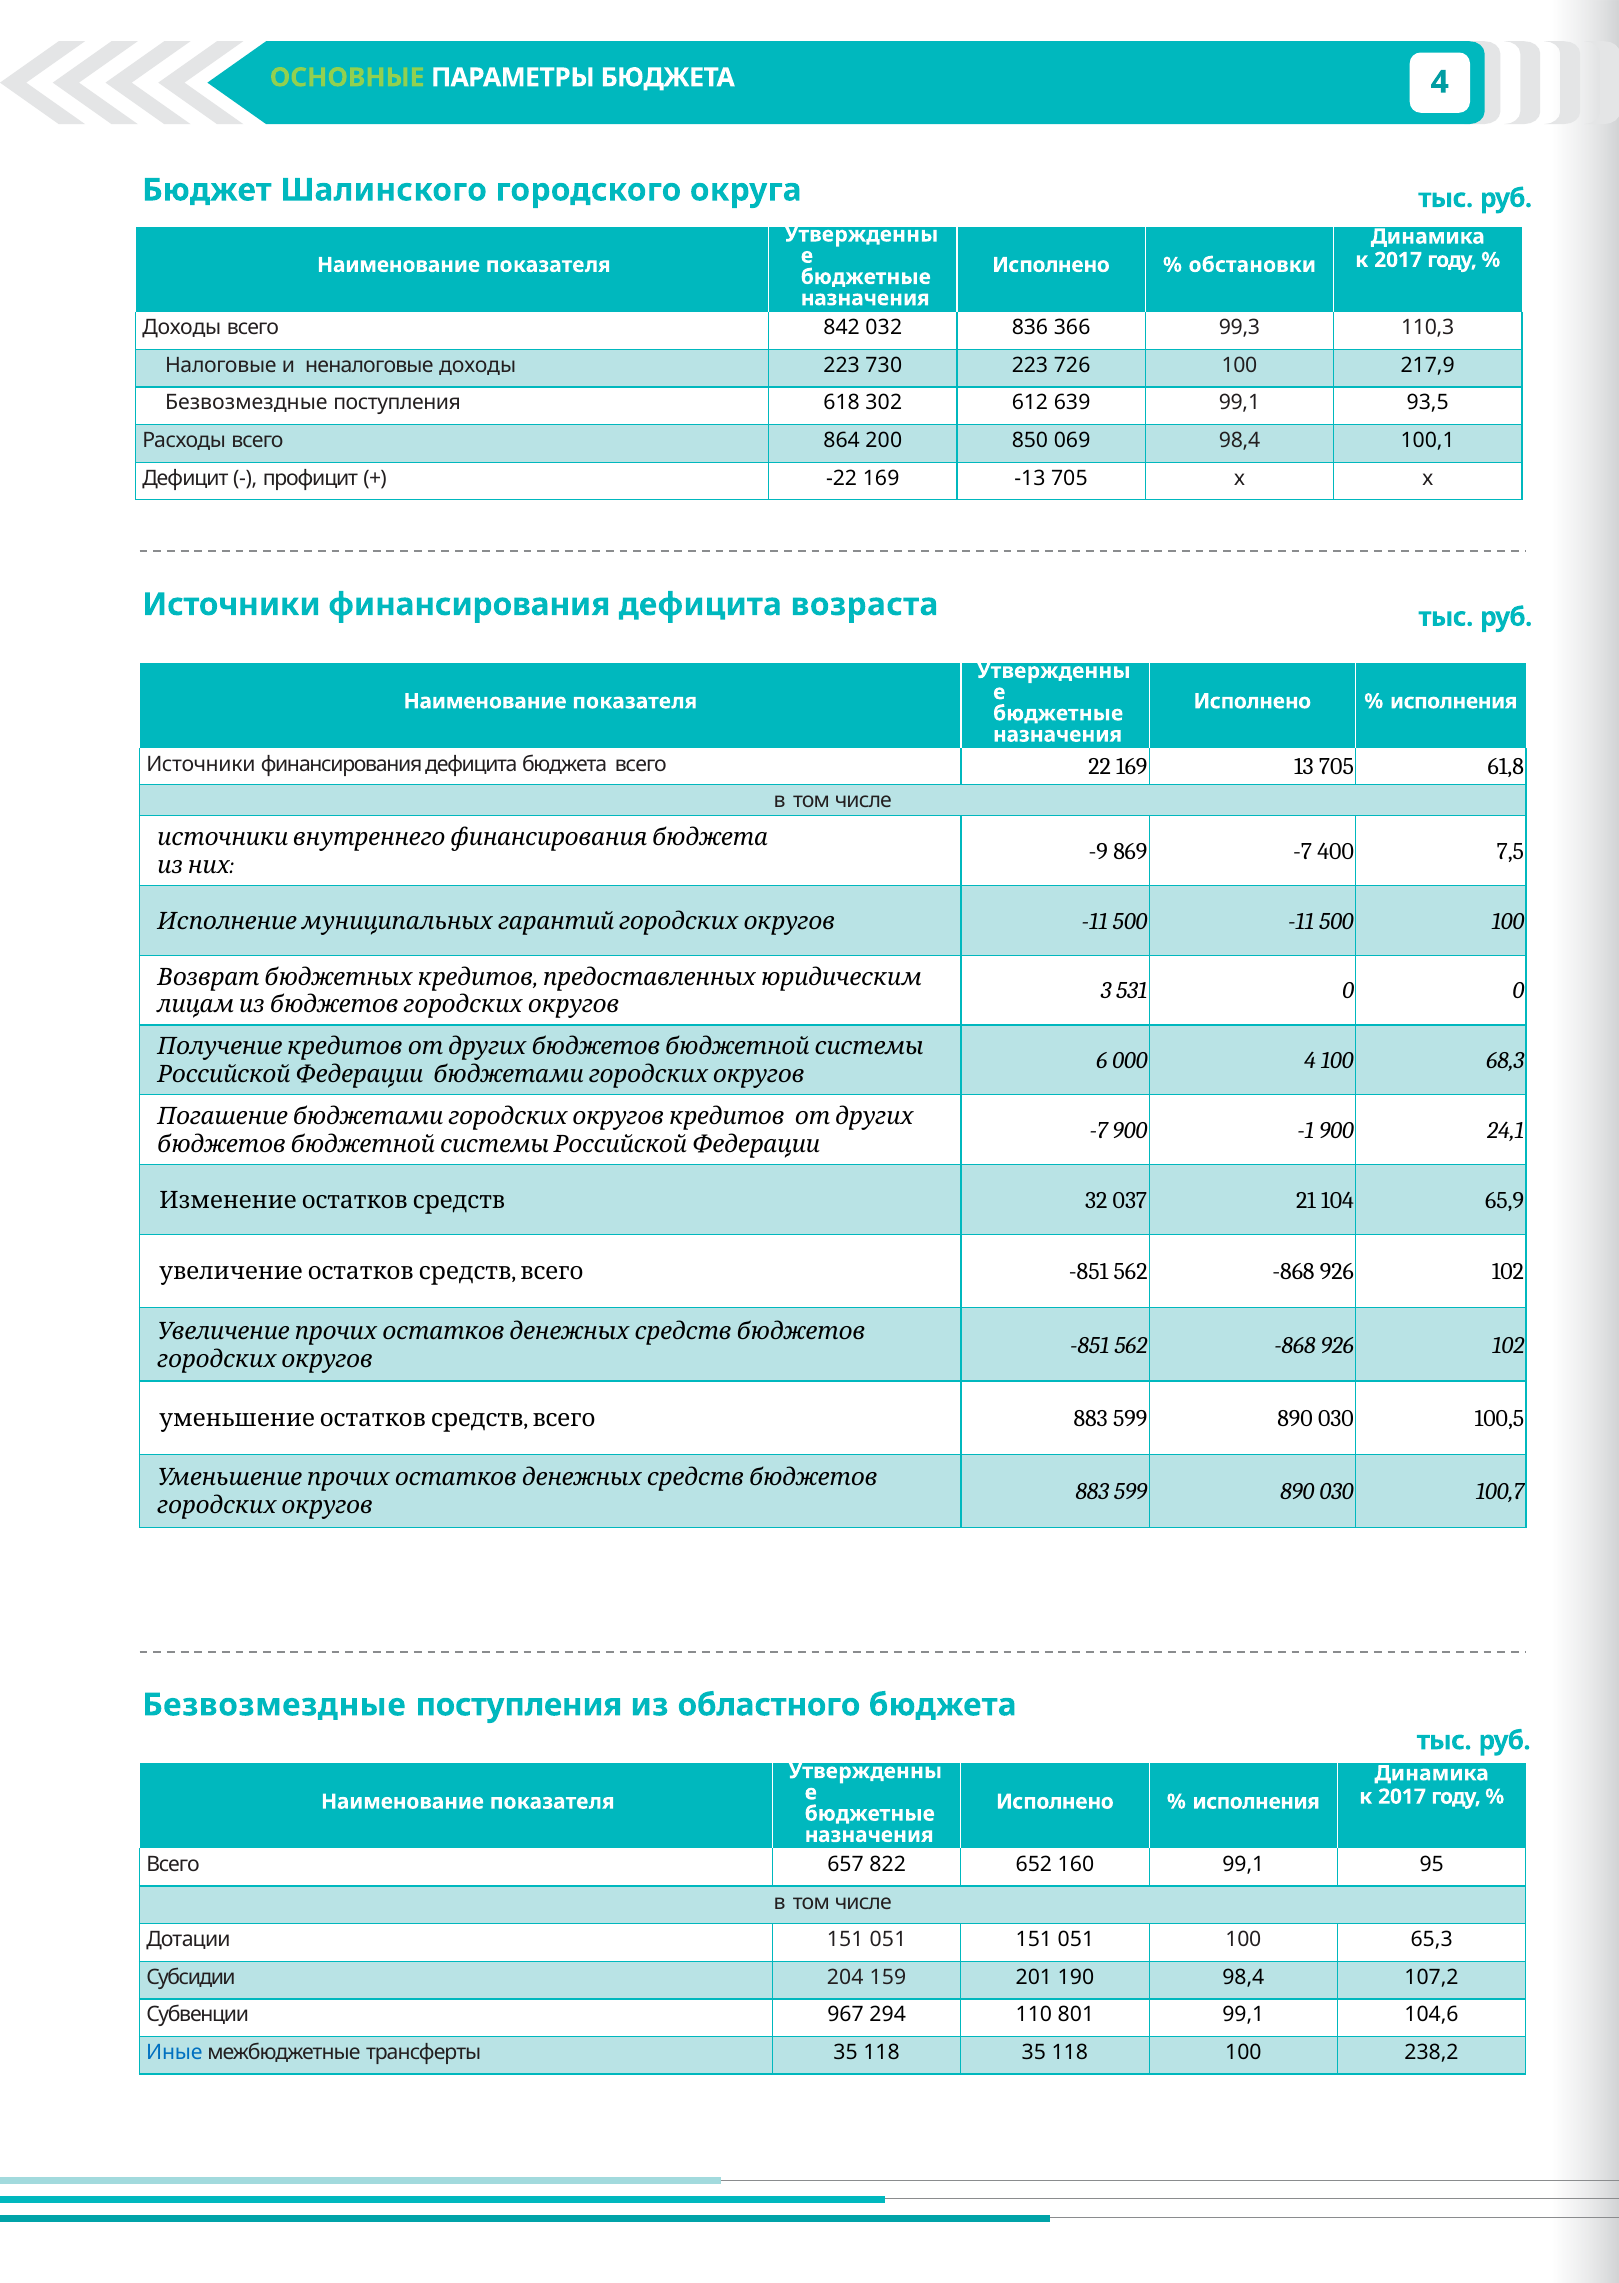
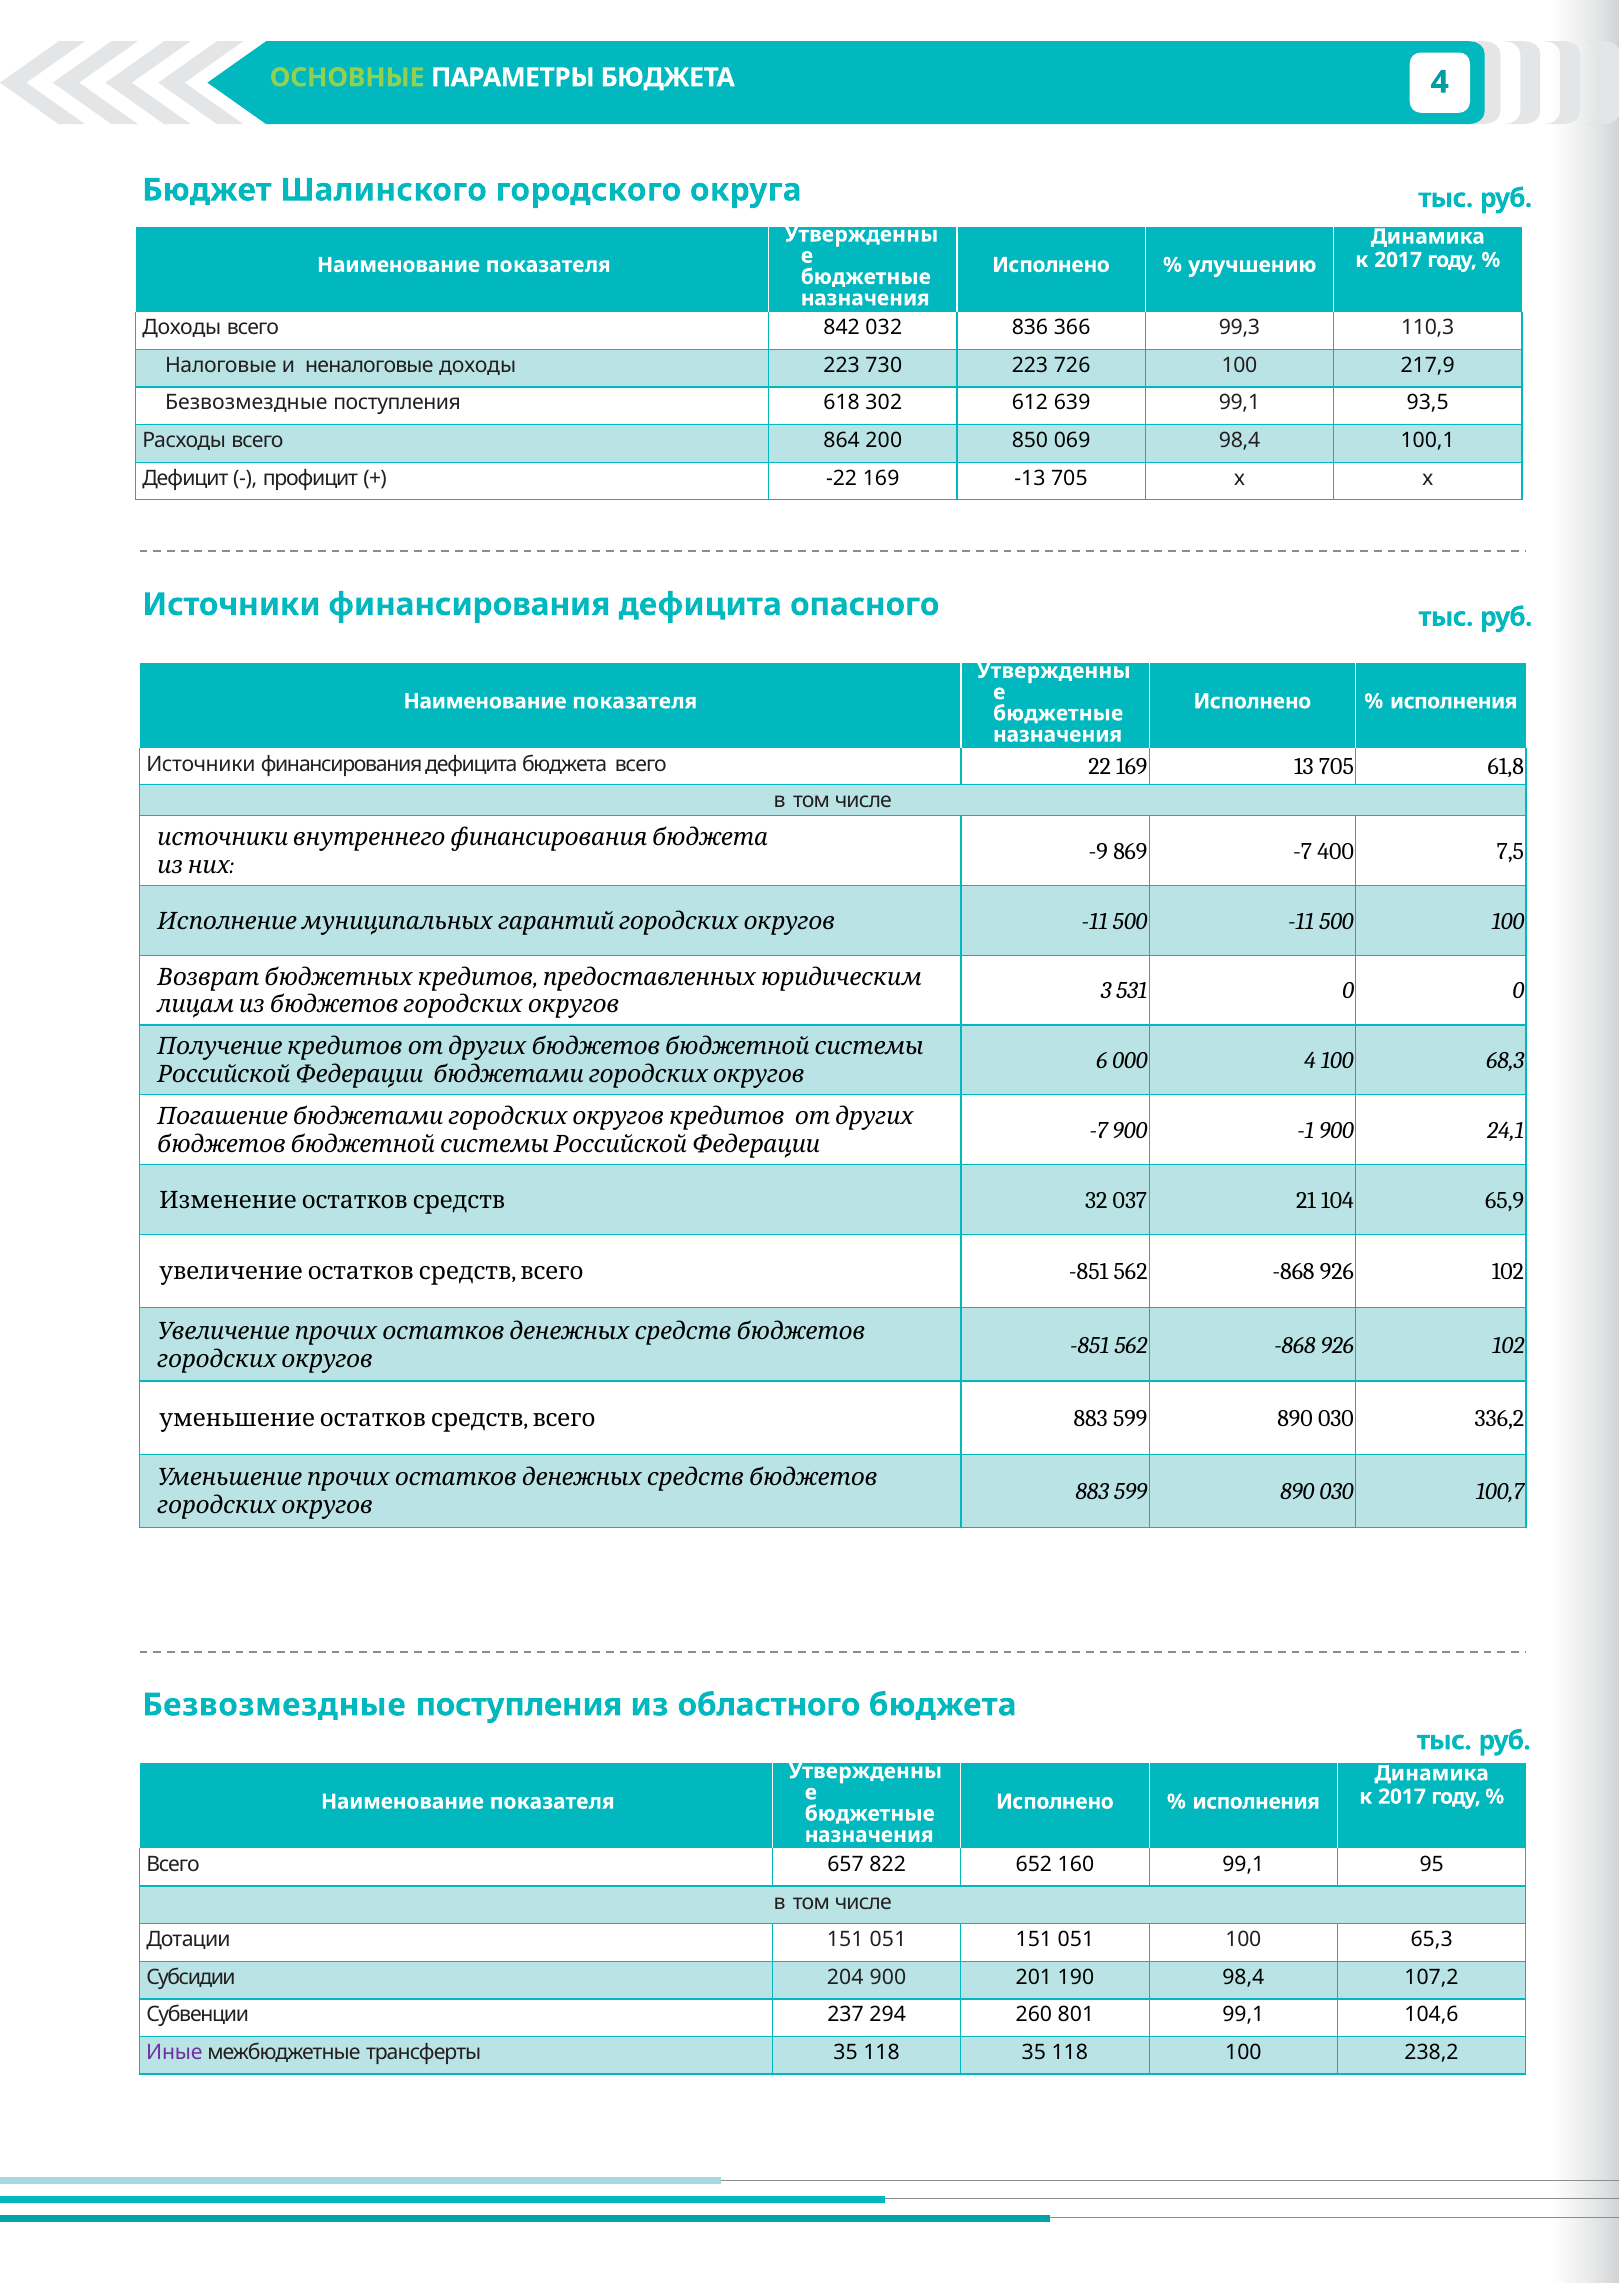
обстановки: обстановки -> улучшению (1252, 265)
возраста: возраста -> опасного (865, 605)
100,5: 100,5 -> 336,2 (1499, 1419)
204 159: 159 -> 900 (888, 1978)
967: 967 -> 237 (846, 2015)
110: 110 -> 260 (1034, 2015)
Иные colour: blue -> purple (174, 2053)
